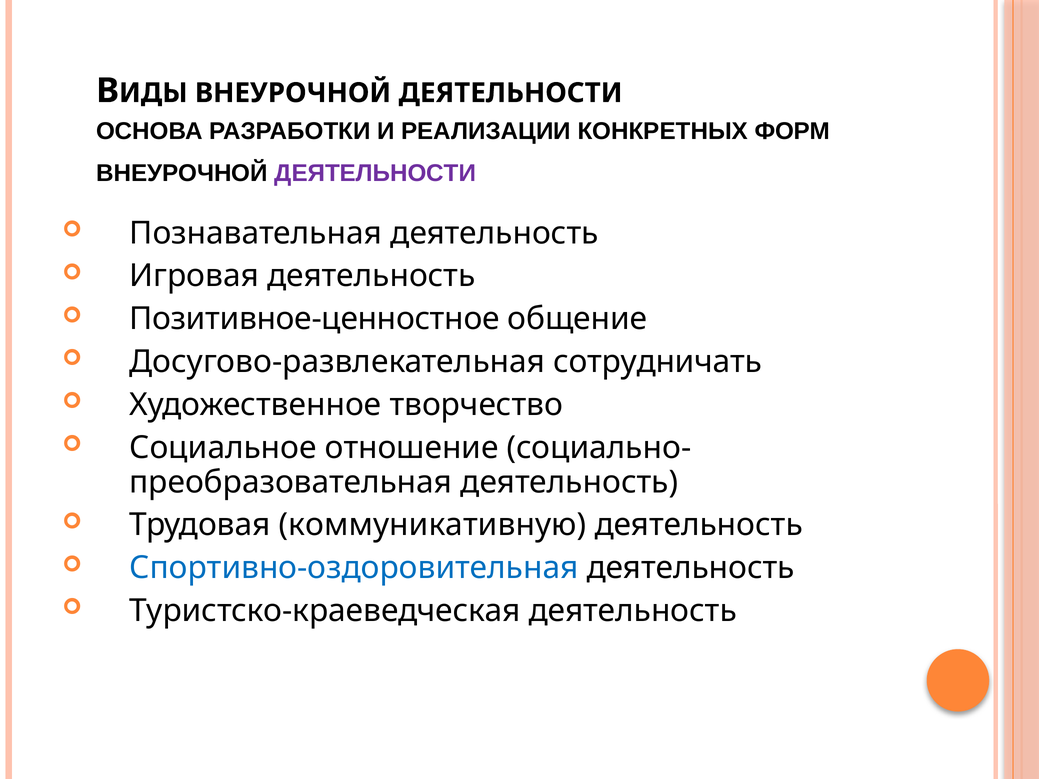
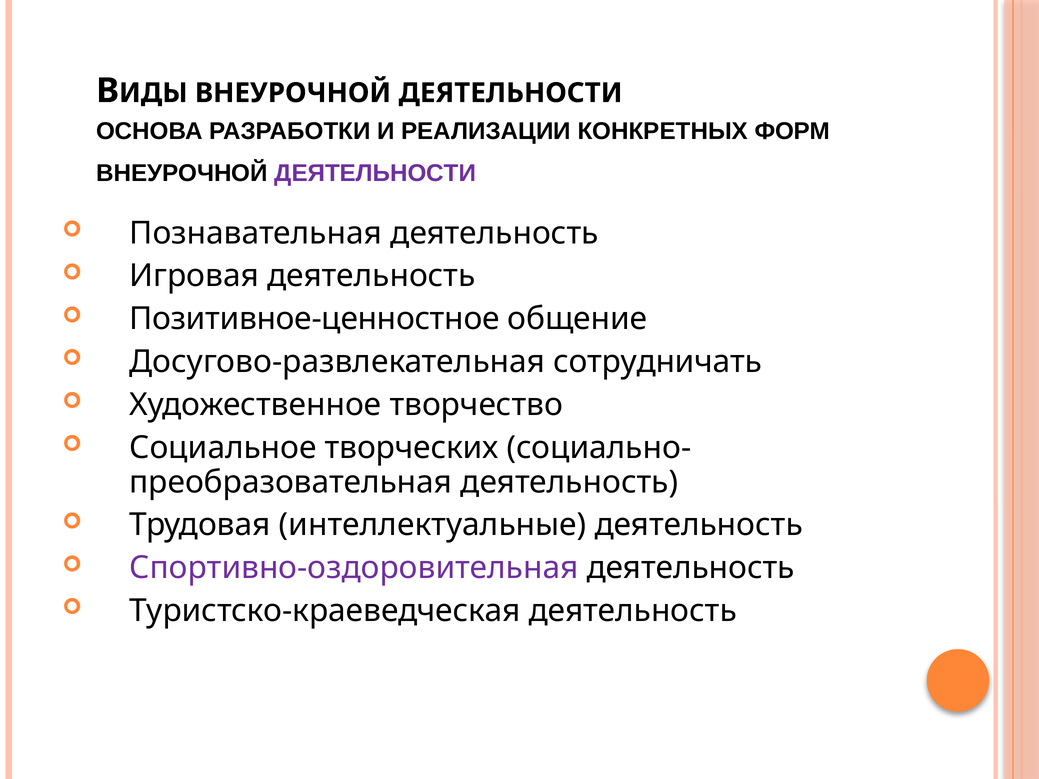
отношение: отношение -> творческих (412, 448)
коммуникативную: коммуникативную -> интеллектуальные (433, 525)
Спортивно-оздоровительная colour: blue -> purple (354, 568)
